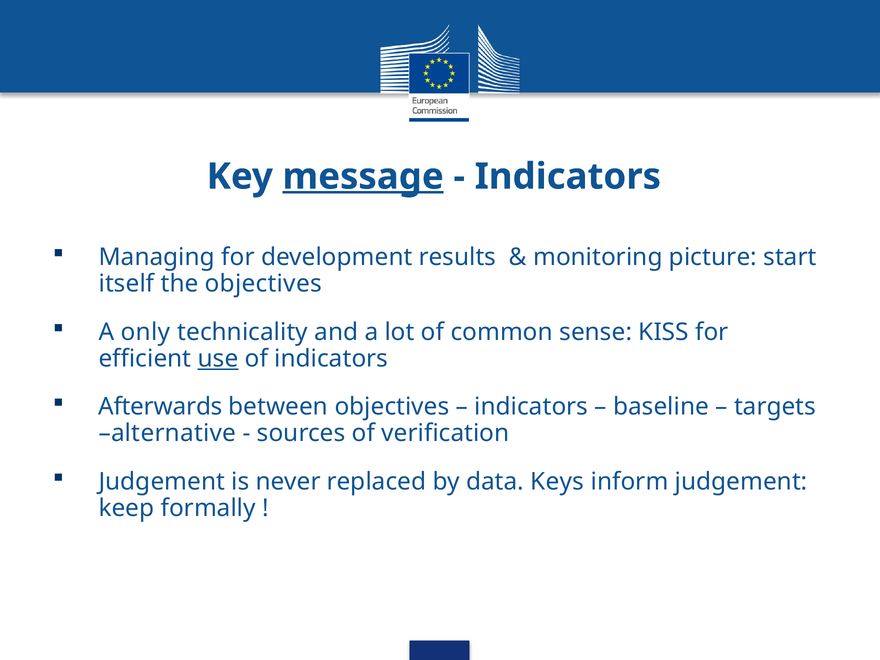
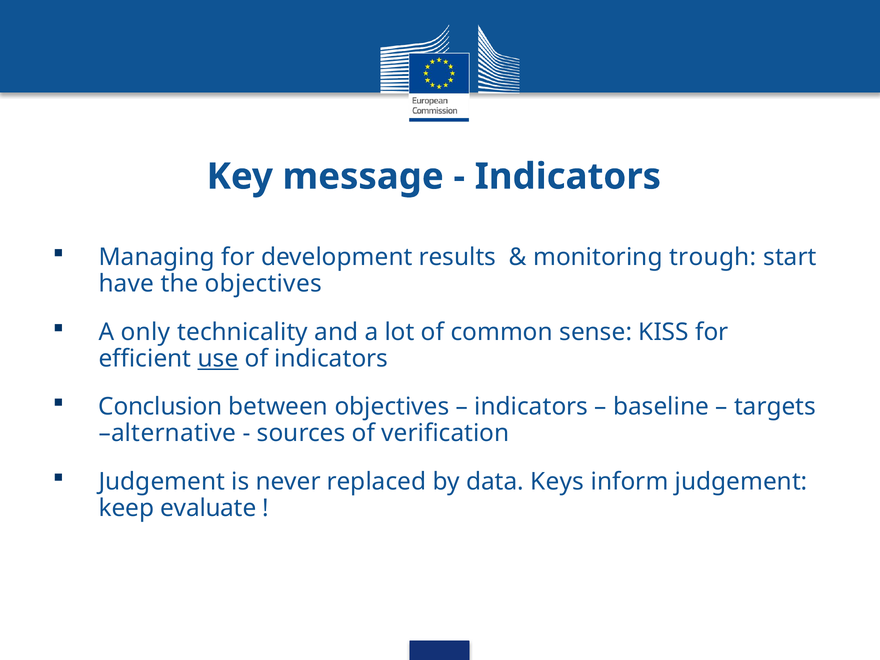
message underline: present -> none (363, 177)
picture: picture -> trough (713, 257)
itself: itself -> have (126, 284)
Afterwards: Afterwards -> Conclusion (160, 407)
formally: formally -> evaluate (208, 508)
